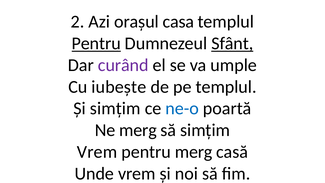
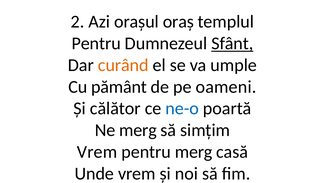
casa: casa -> oraș (178, 22)
Pentru underline: present -> none (96, 43)
curând colour: purple -> orange (123, 65)
iubește: iubește -> pământ (119, 87)
pe templul: templul -> oameni (226, 87)
Și simțim: simțim -> călător (115, 108)
